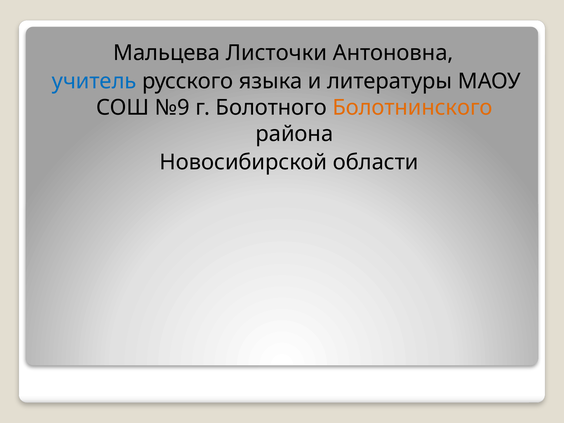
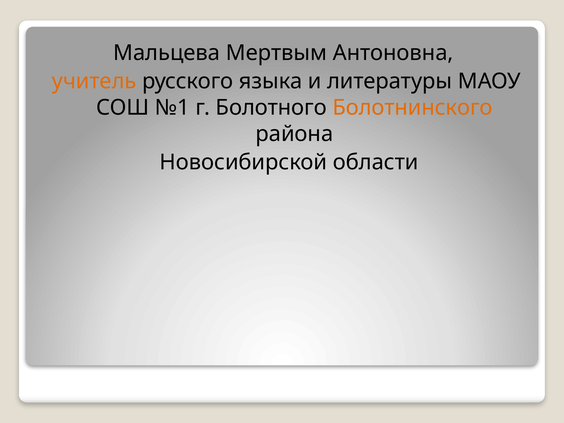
Листочки: Листочки -> Мертвым (276, 53)
учитель colour: blue -> orange (94, 81)
№9: №9 -> №1 (172, 108)
